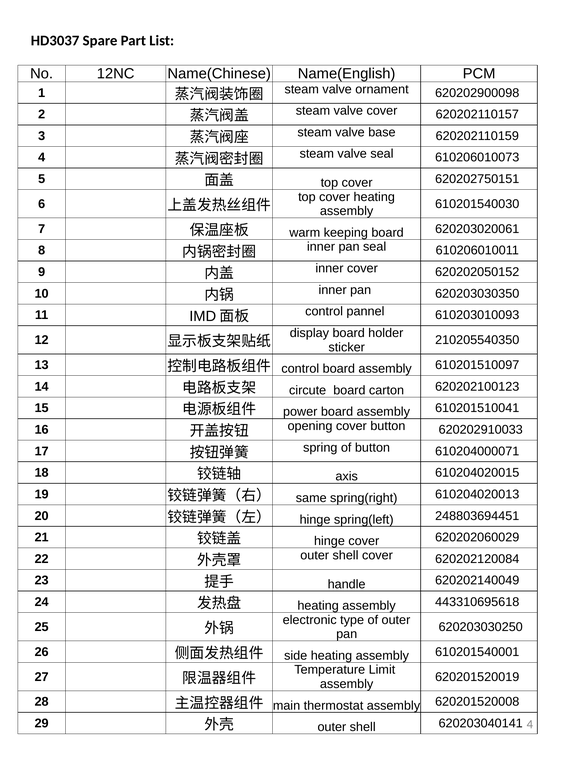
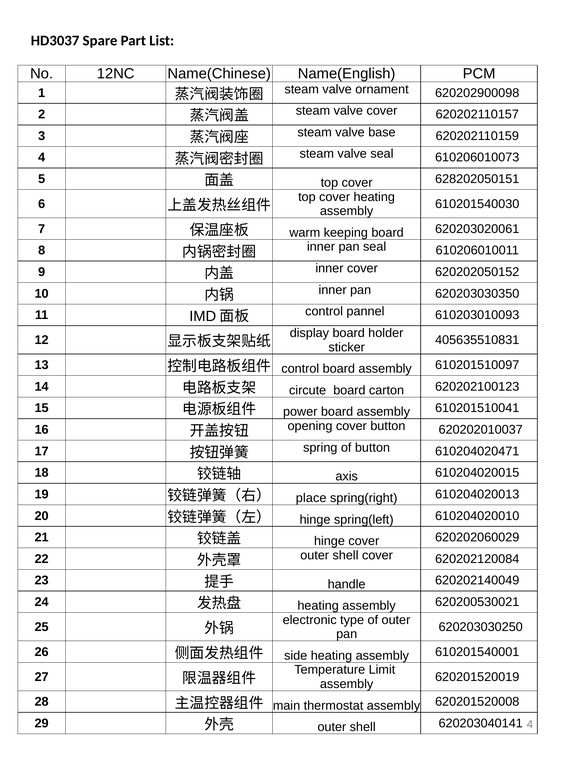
620202750151: 620202750151 -> 628202050151 (477, 179)
210205540350: 210205540350 -> 405635510831 (477, 340)
620202910033: 620202910033 -> 620202010037 (481, 429)
610204000071: 610204000071 -> 610204020471 (477, 451)
same: same -> place (311, 498)
248803694451: 248803694451 -> 610204020010 (477, 516)
443310695618: 443310695618 -> 620200530021 (477, 602)
